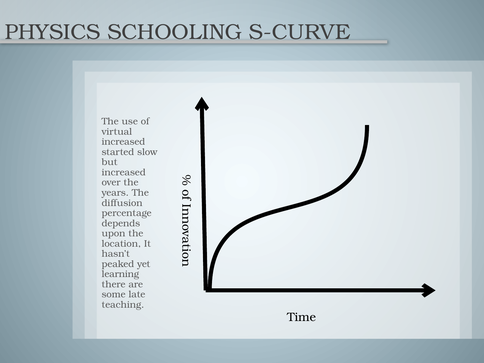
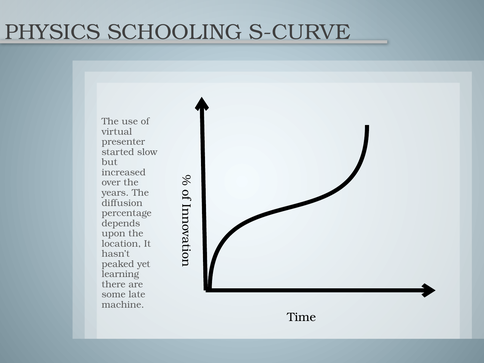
increased: increased -> presenter (123, 142)
teaching: teaching -> machine (123, 305)
